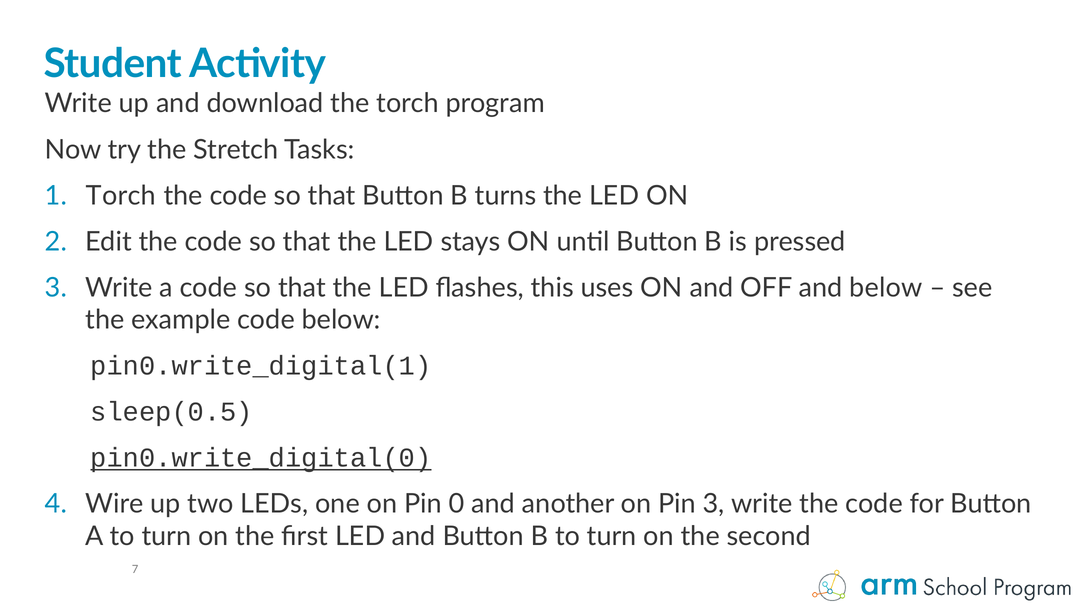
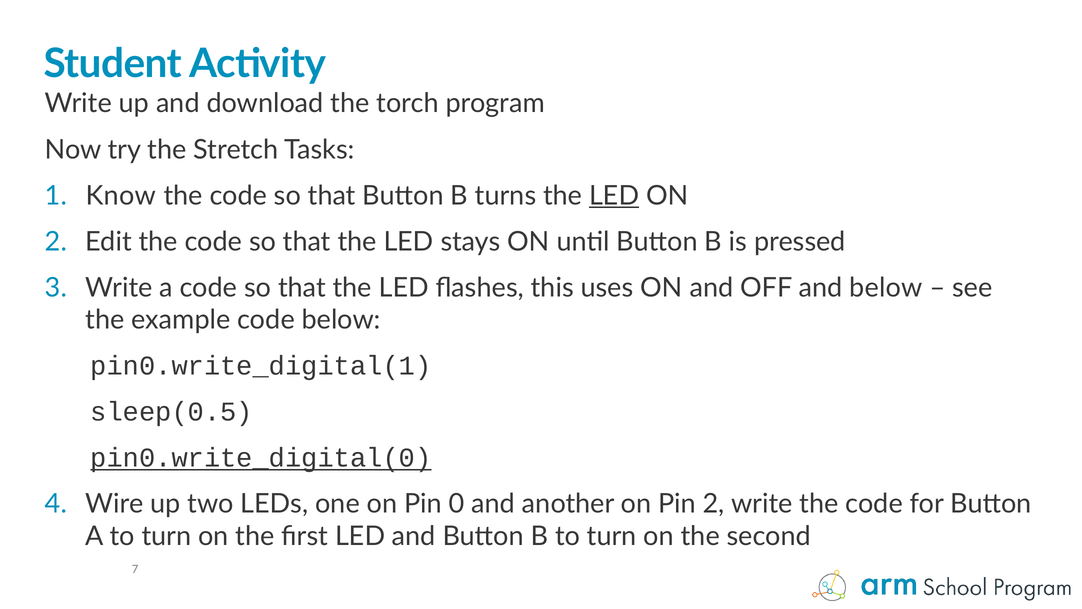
1 Torch: Torch -> Know (121, 195)
LED underline: none -> present (614, 195)
Pin 3: 3 -> 2 (714, 504)
